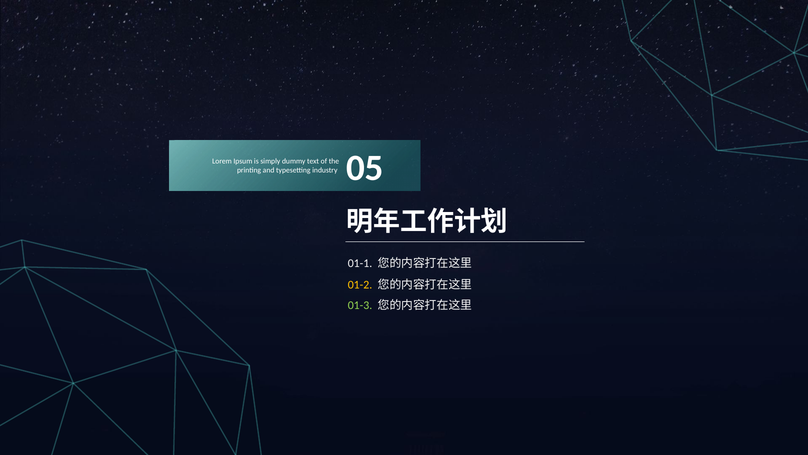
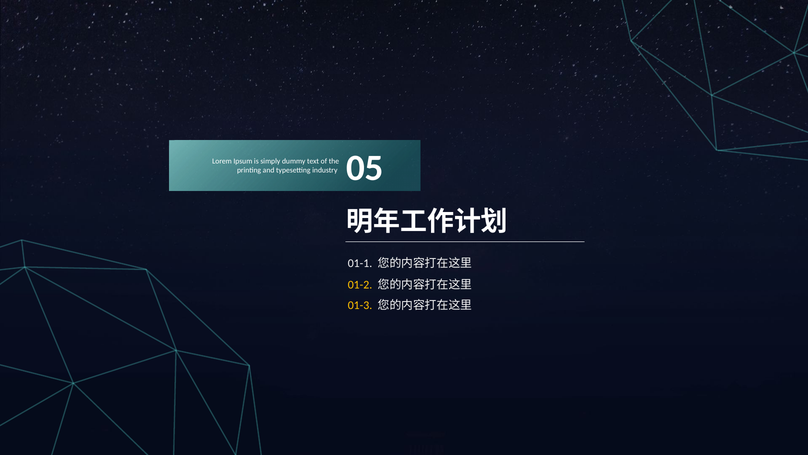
01-3 colour: light green -> yellow (360, 305)
